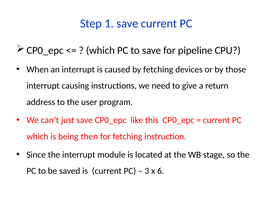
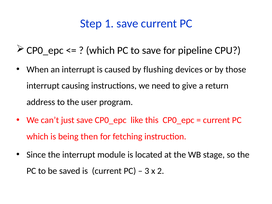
by fetching: fetching -> flushing (158, 69)
6: 6 -> 2 (161, 171)
